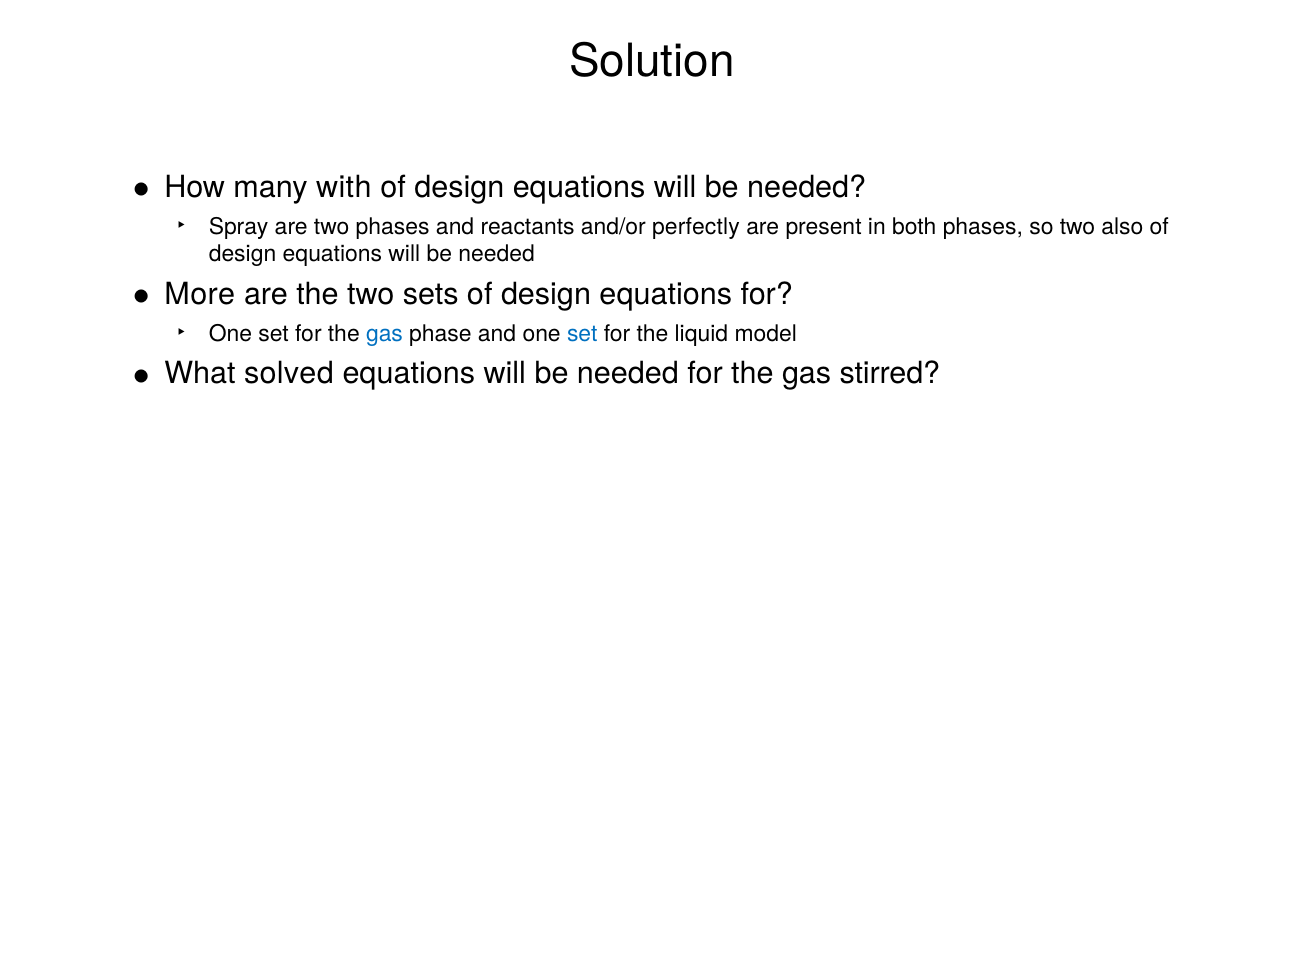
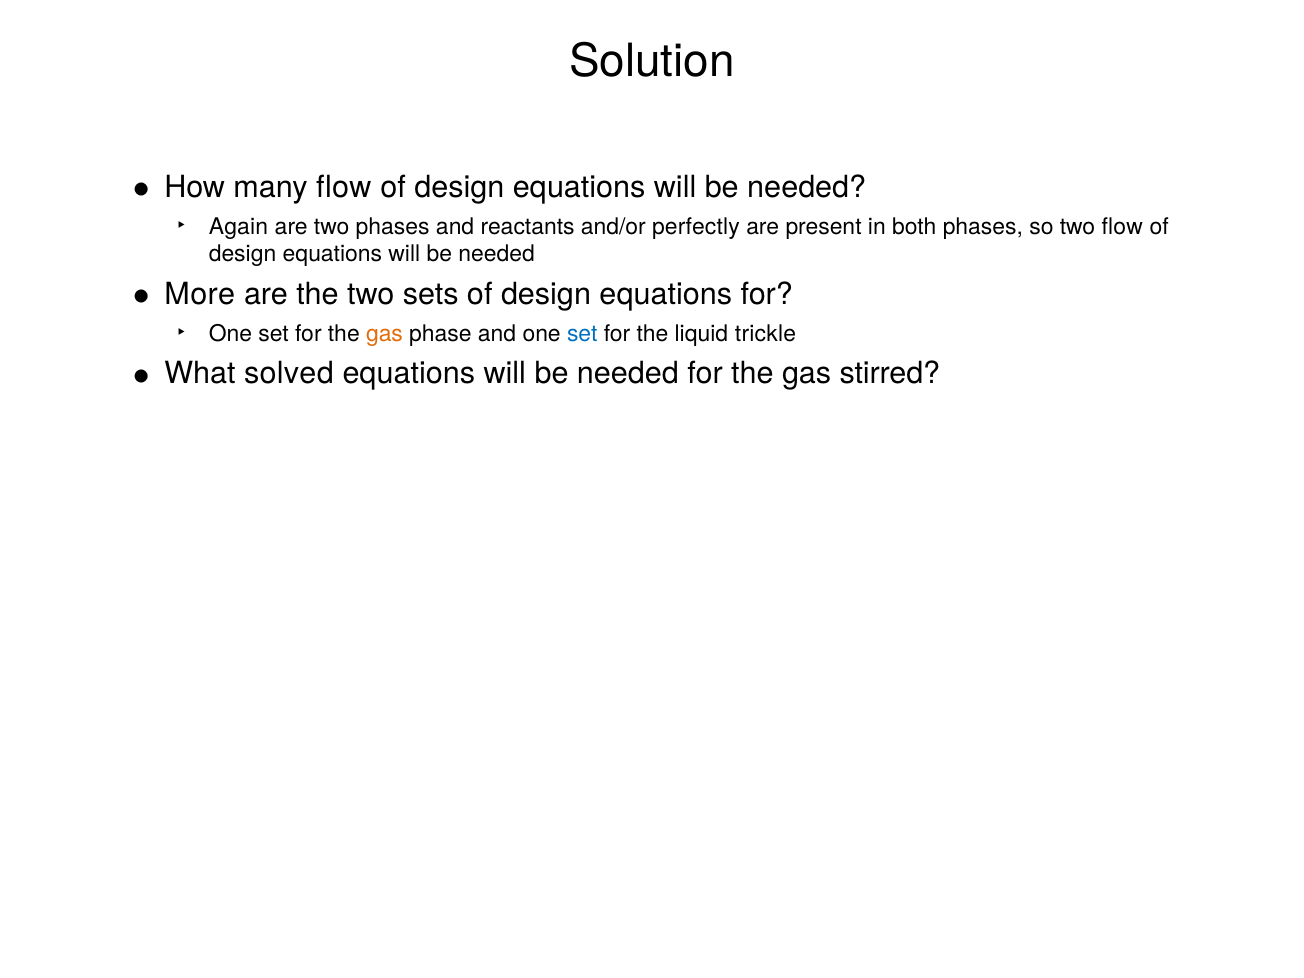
many with: with -> flow (344, 187)
Spray: Spray -> Again (239, 226)
two also: also -> flow (1122, 226)
gas colour: blue -> orange (385, 333)
model: model -> trickle (766, 333)
